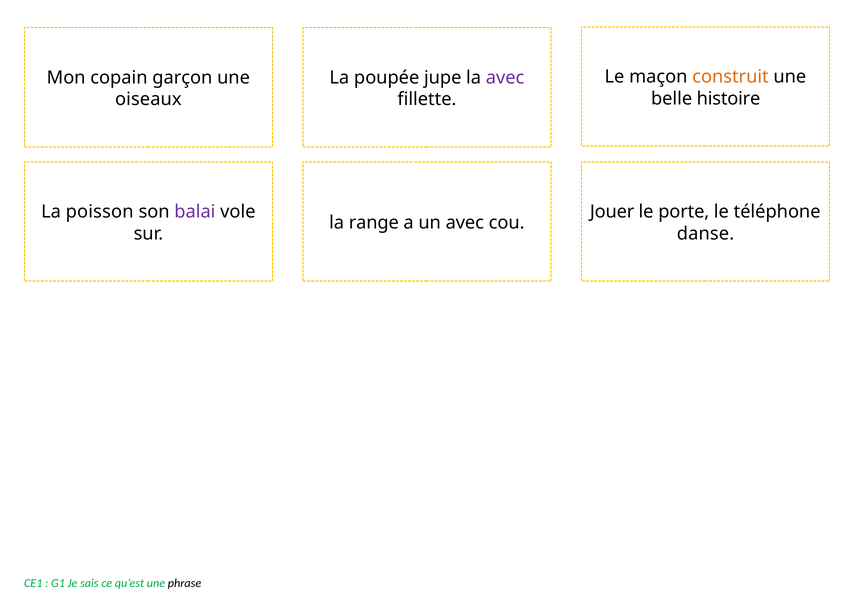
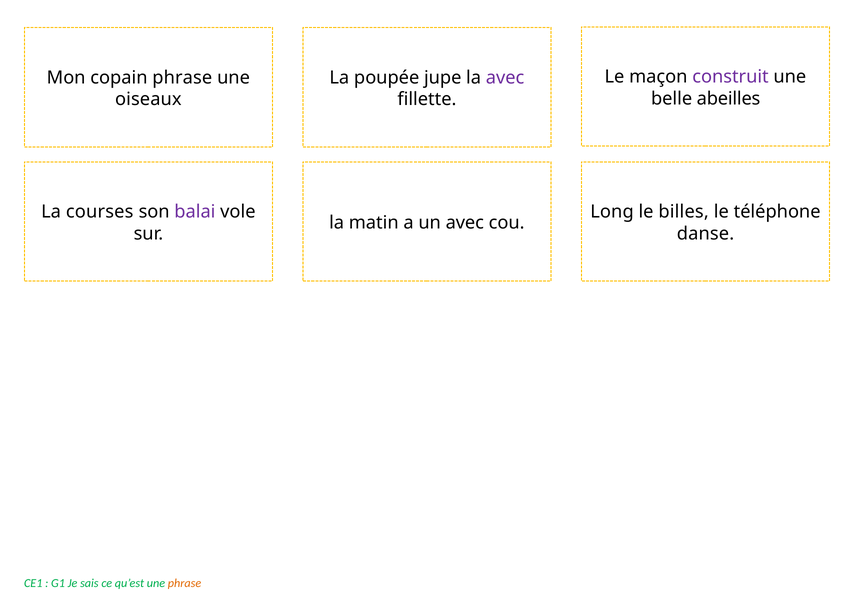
construit colour: orange -> purple (730, 77)
copain garçon: garçon -> phrase (182, 77)
histoire: histoire -> abeilles (729, 99)
poisson: poisson -> courses (100, 212)
Jouer: Jouer -> Long (612, 212)
porte: porte -> billes (684, 212)
range: range -> matin (374, 223)
phrase colour: black -> orange (185, 583)
